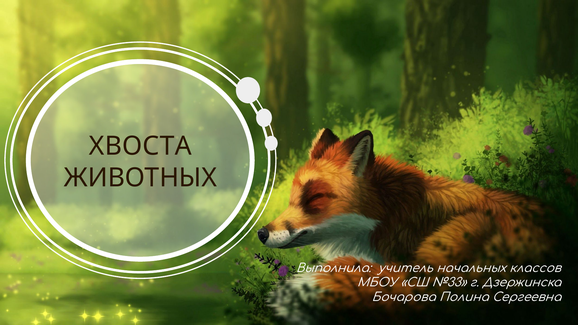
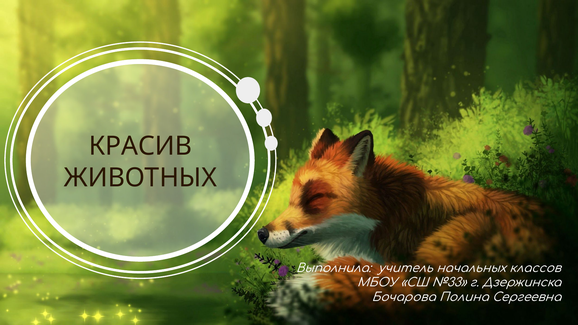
ХВОСТА: ХВОСТА -> КРАСИВ (140, 146)
